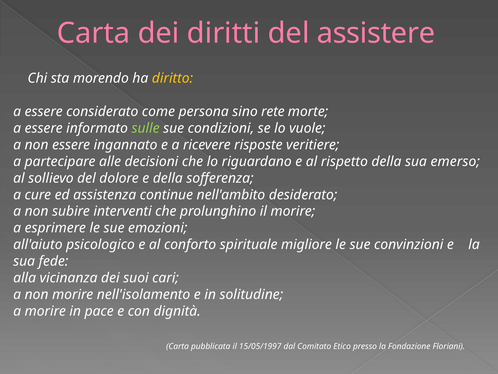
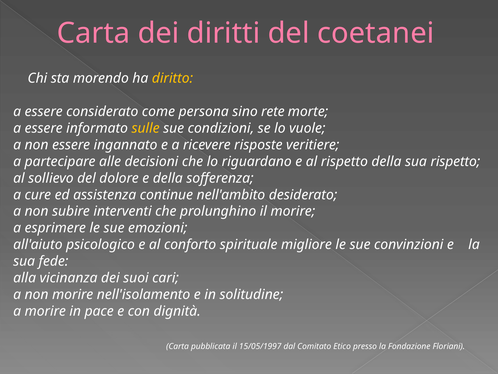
assistere: assistere -> coetanei (376, 33)
sulle colour: light green -> yellow (146, 128)
sua emerso: emerso -> rispetto (455, 161)
